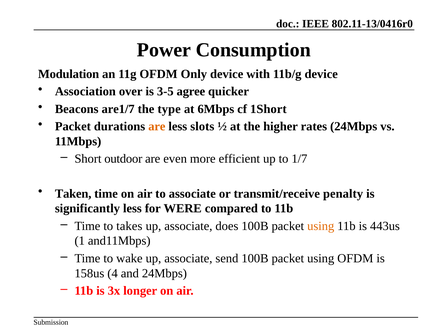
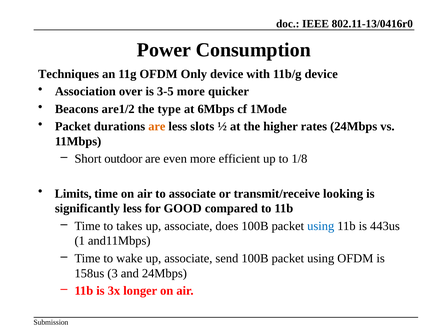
Modulation: Modulation -> Techniques (69, 74)
3-5 agree: agree -> more (191, 91)
are1/7: are1/7 -> are1/2 (118, 109)
1Short: 1Short -> 1Mode (268, 109)
1/7: 1/7 -> 1/8 (299, 159)
Taken: Taken -> Limits (73, 194)
penalty: penalty -> looking (343, 194)
WERE: WERE -> GOOD (183, 208)
using colour: orange -> blue (321, 226)
4: 4 -> 3 (113, 273)
